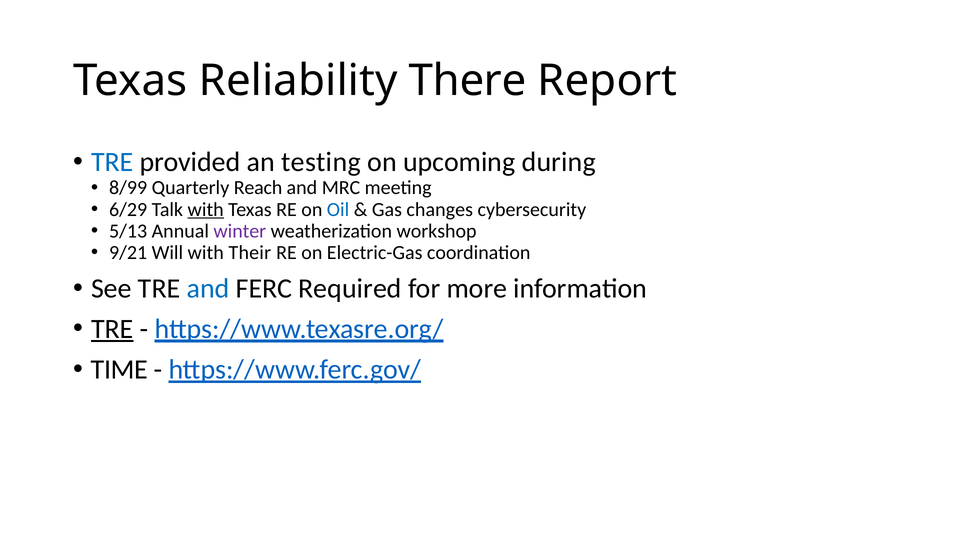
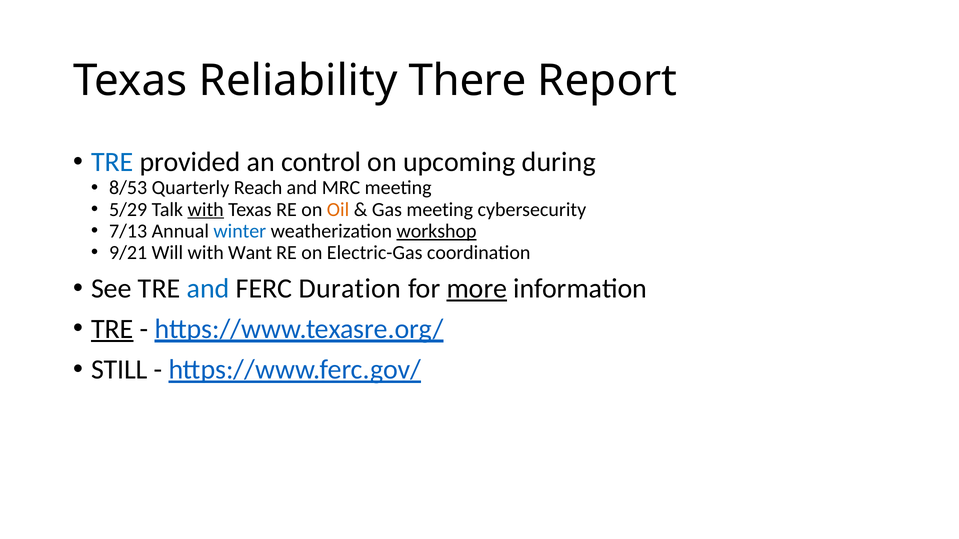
testing: testing -> control (321, 162)
8/99: 8/99 -> 8/53 (128, 188)
6/29: 6/29 -> 5/29 (128, 210)
Oil colour: blue -> orange (338, 210)
Gas changes: changes -> meeting (440, 210)
5/13: 5/13 -> 7/13 (128, 231)
winter colour: purple -> blue (240, 231)
workshop underline: none -> present (437, 231)
Their: Their -> Want (250, 253)
Required: Required -> Duration (350, 289)
more underline: none -> present (477, 289)
TIME: TIME -> STILL (119, 370)
